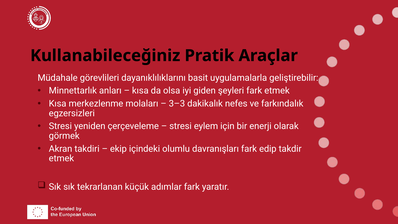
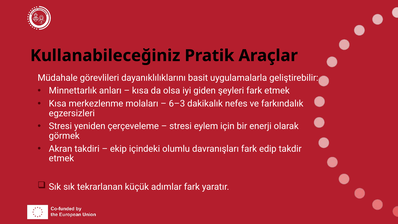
3–3: 3–3 -> 6–3 (177, 104)
